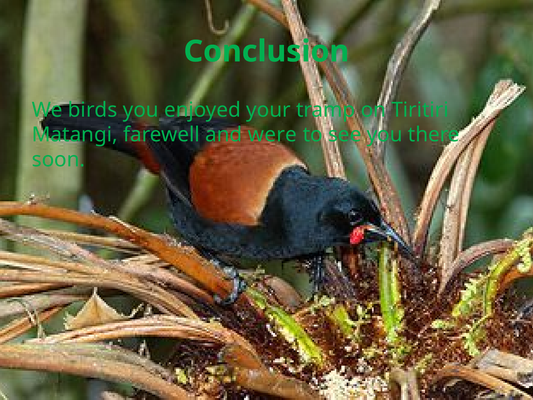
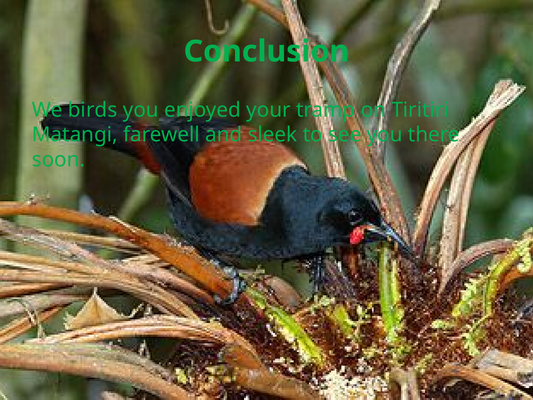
were: were -> sleek (273, 135)
